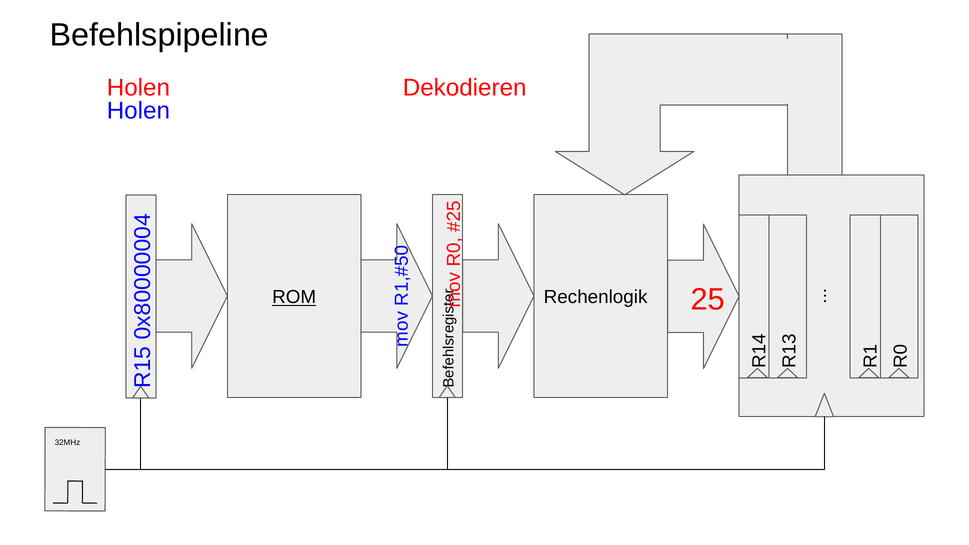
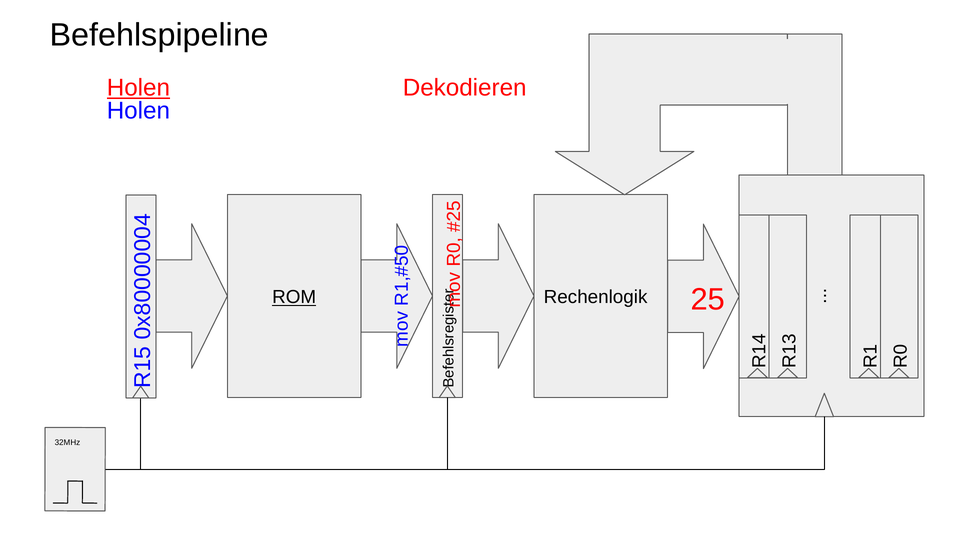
Holen underline: none -> present (138, 88)
